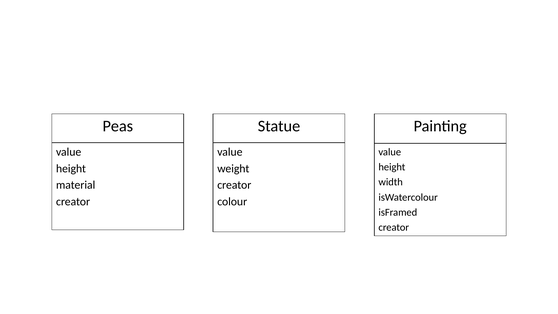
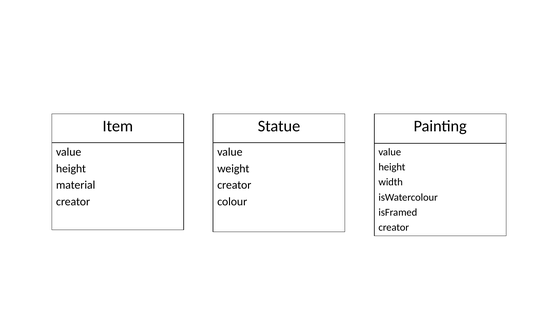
Peas: Peas -> Item (118, 126)
